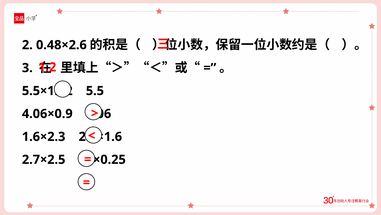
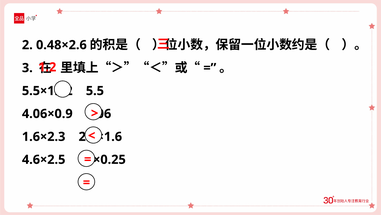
2.7×2.5: 2.7×2.5 -> 4.6×2.5 (44, 159)
